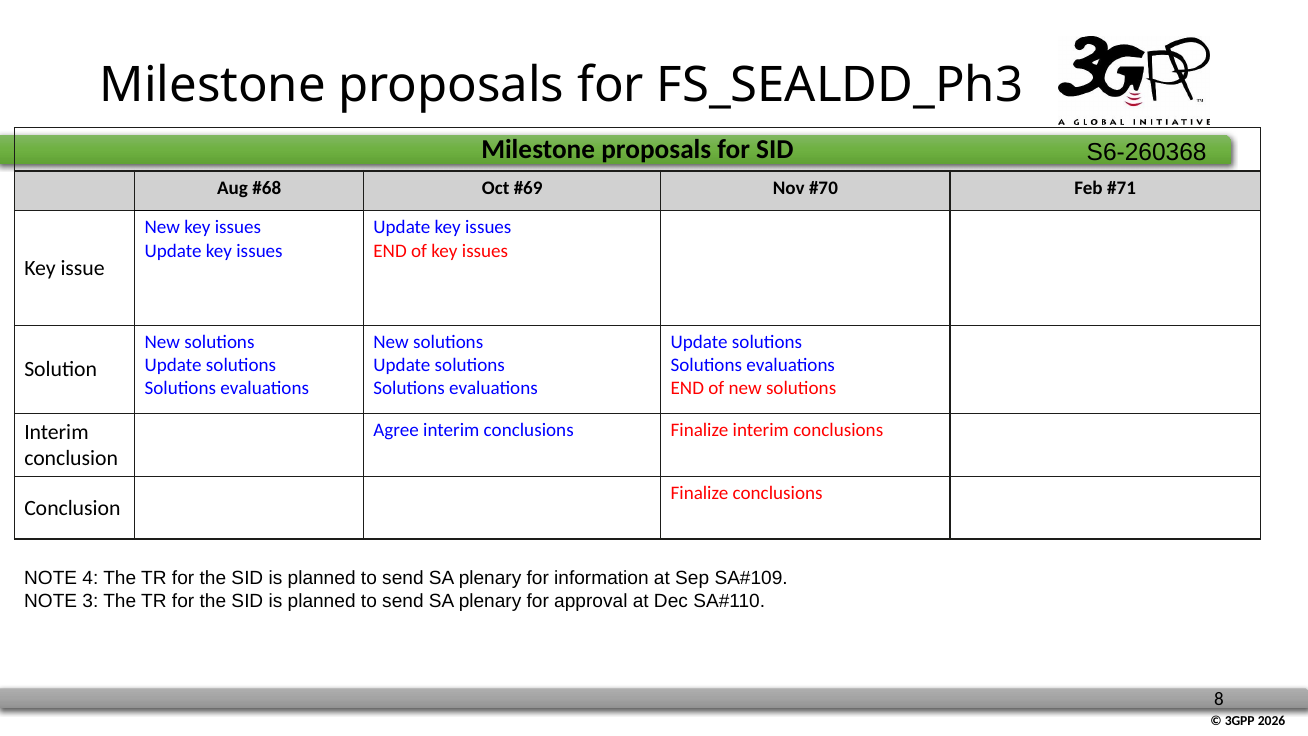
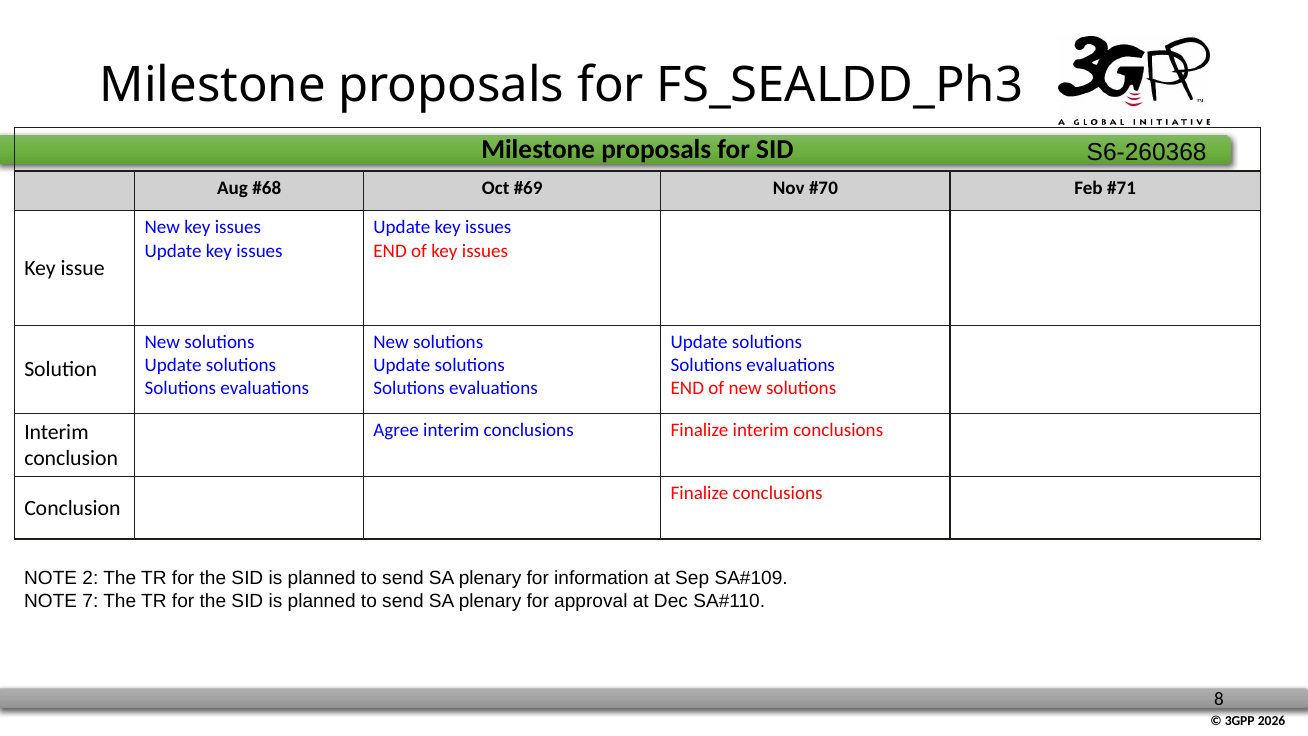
4: 4 -> 2 (90, 578)
3: 3 -> 7 (90, 601)
